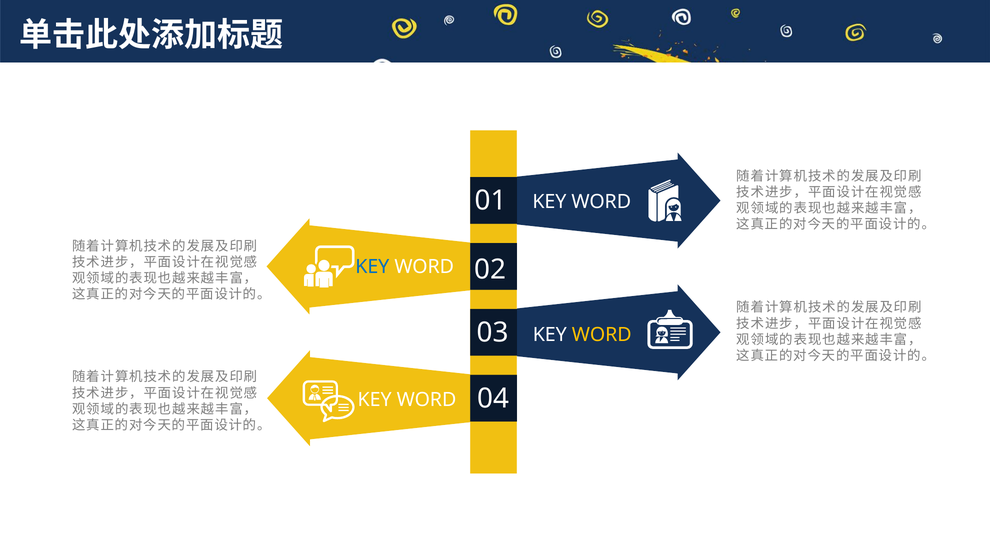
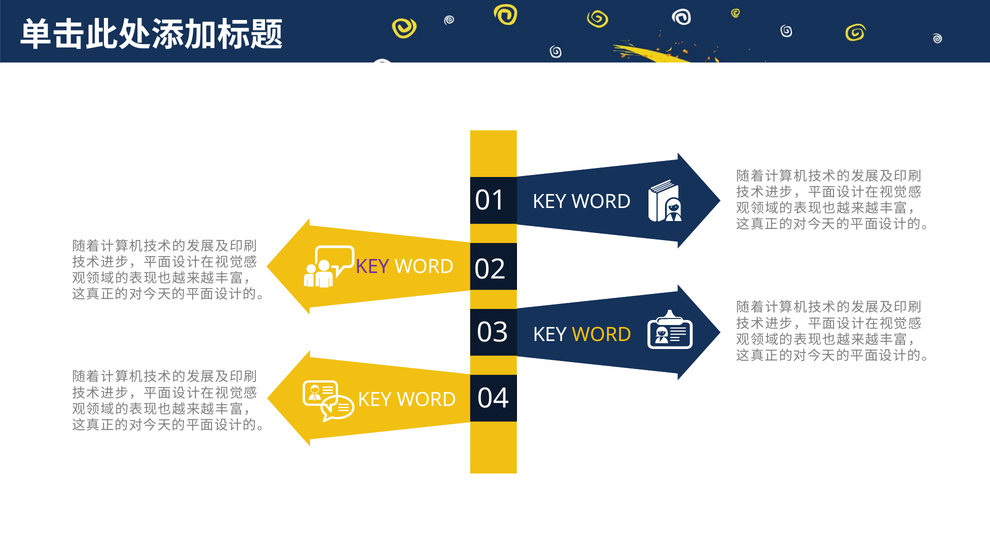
KEY colour: blue -> purple (372, 267)
